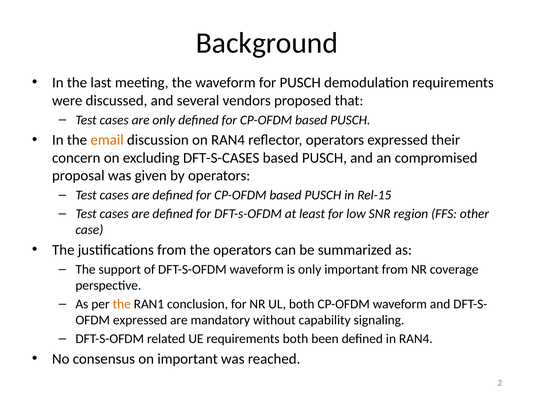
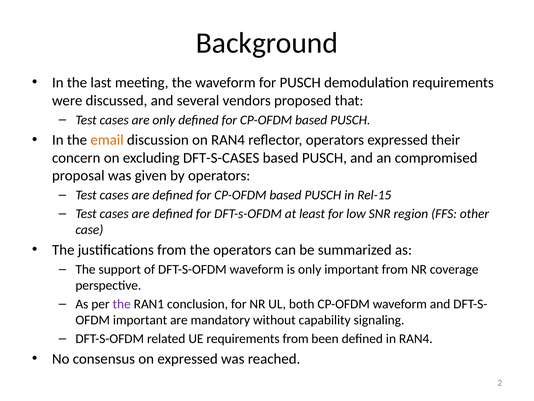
the colour: orange -> purple (122, 304)
expressed: expressed -> important (140, 320)
requirements both: both -> from (296, 338)
on important: important -> expressed (188, 358)
